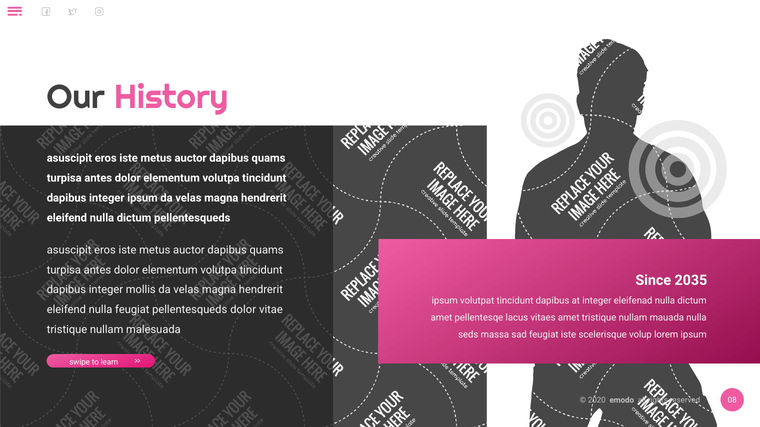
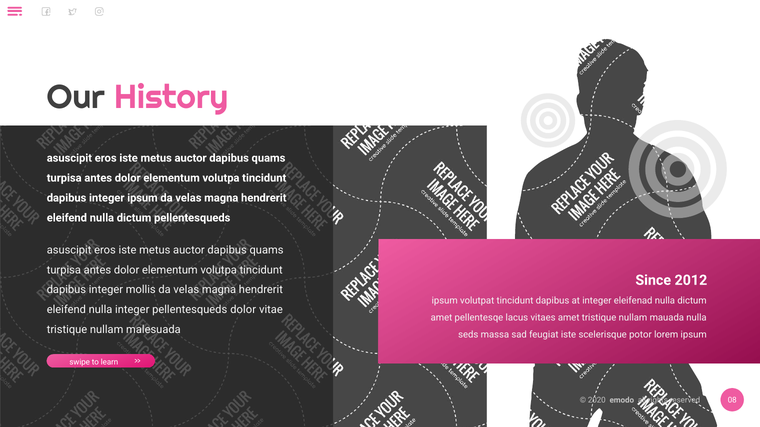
2035: 2035 -> 2012 (691, 280)
nulla feugiat: feugiat -> integer (132, 310)
volup: volup -> potor (640, 335)
